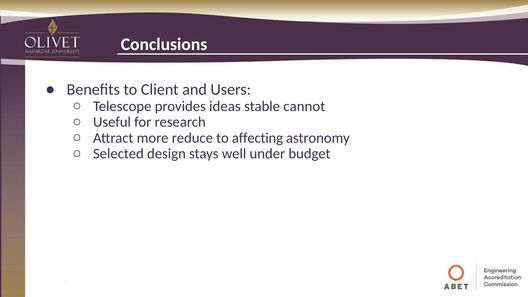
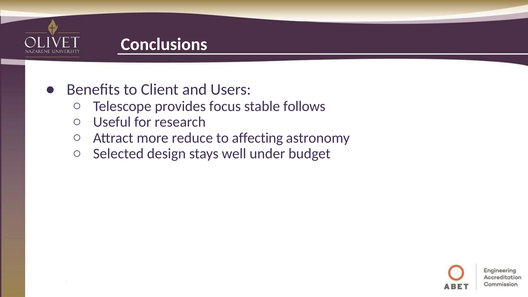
ideas: ideas -> focus (225, 106)
cannot: cannot -> follows (304, 106)
